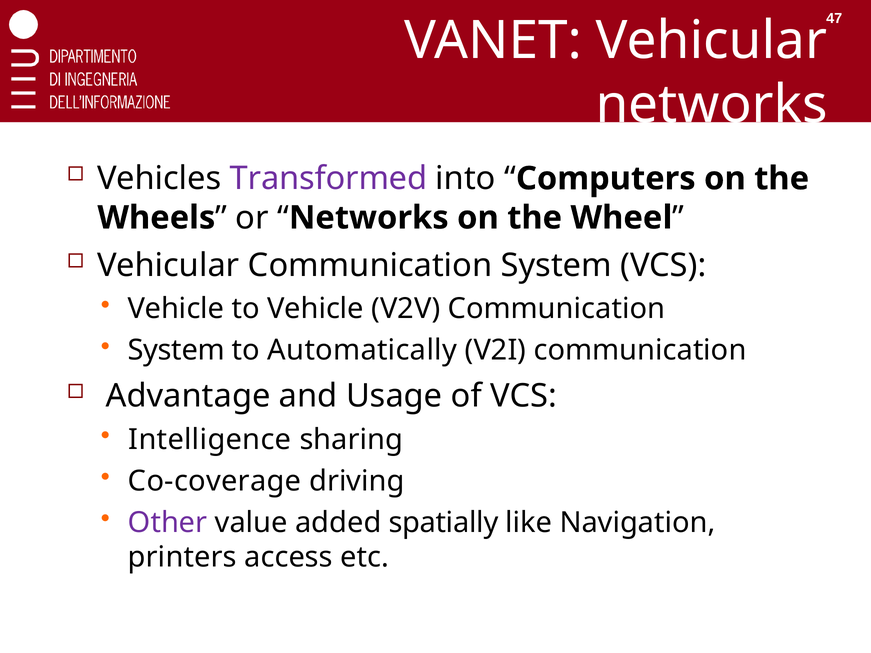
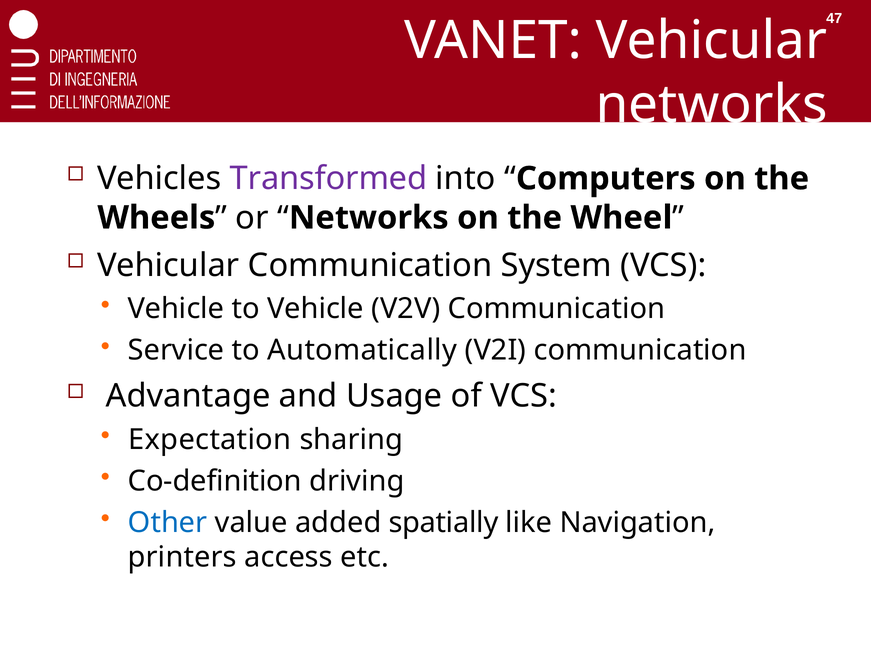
System: System -> Service (176, 350)
Intelligence: Intelligence -> Expectation (210, 440)
Co-coverage: Co-coverage -> Co-definition (215, 481)
Other colour: purple -> blue (168, 523)
